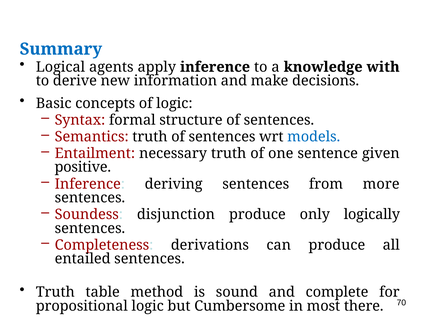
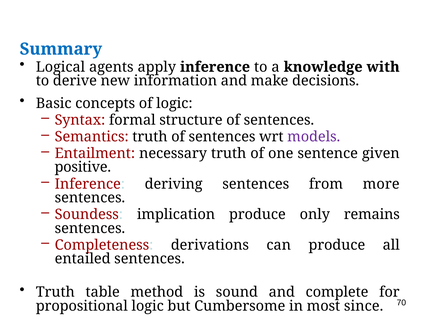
models colour: blue -> purple (314, 137)
disjunction: disjunction -> implication (176, 214)
logically: logically -> remains (372, 214)
there: there -> since (364, 306)
